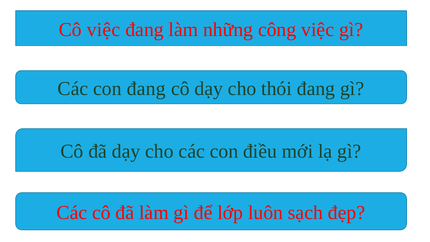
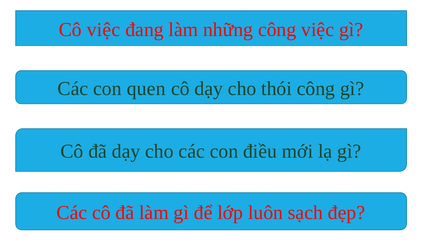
con đang: đang -> quen (146, 89)
thói đang: đang -> công (316, 89)
